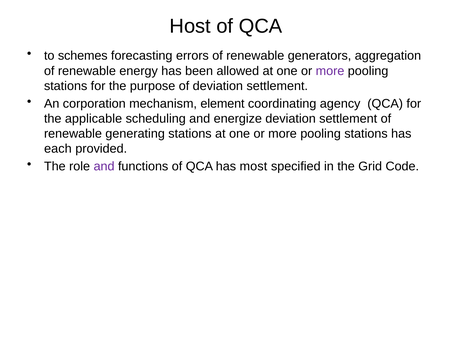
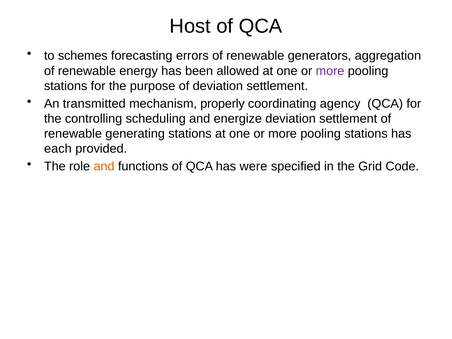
corporation: corporation -> transmitted (94, 104)
element: element -> properly (223, 104)
applicable: applicable -> controlling (94, 119)
and colour: purple -> orange (104, 166)
most: most -> were (253, 166)
